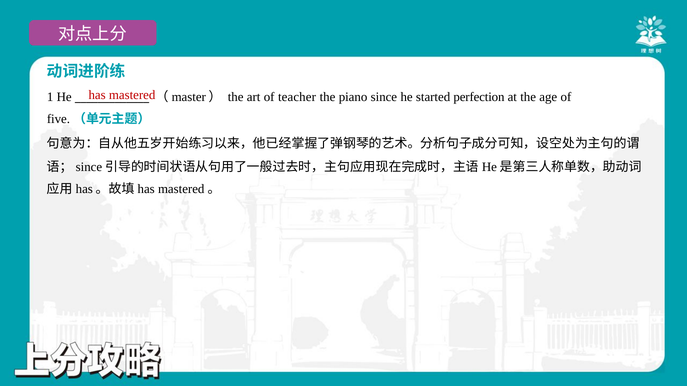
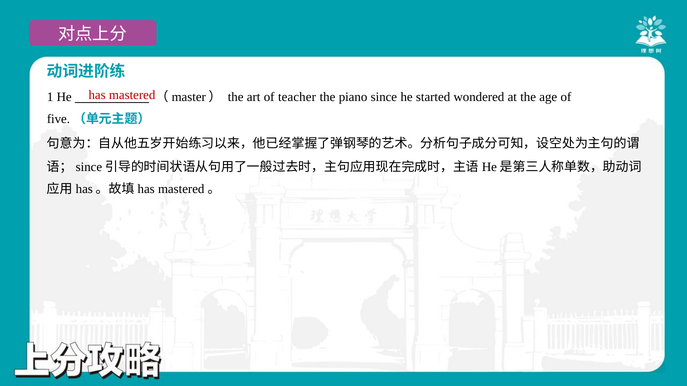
perfection: perfection -> wondered (479, 97)
